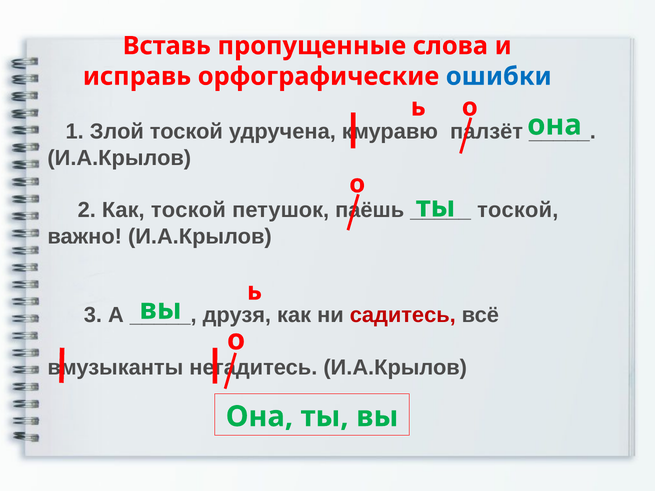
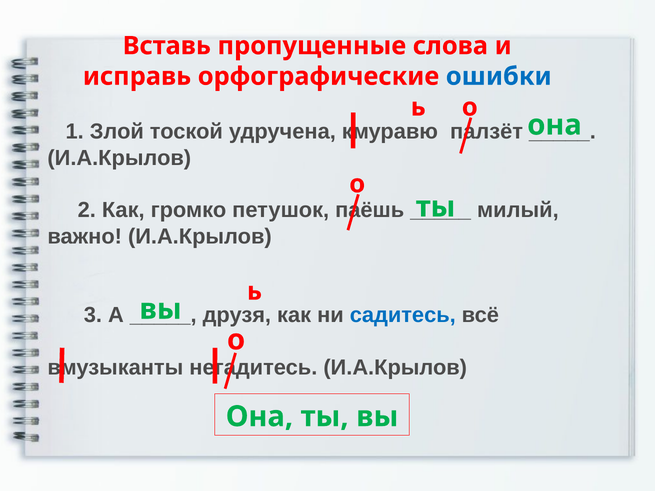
Как тоской: тоской -> громко (188, 210)
тоской: тоской -> милый (518, 210)
садитесь colour: red -> blue (403, 315)
